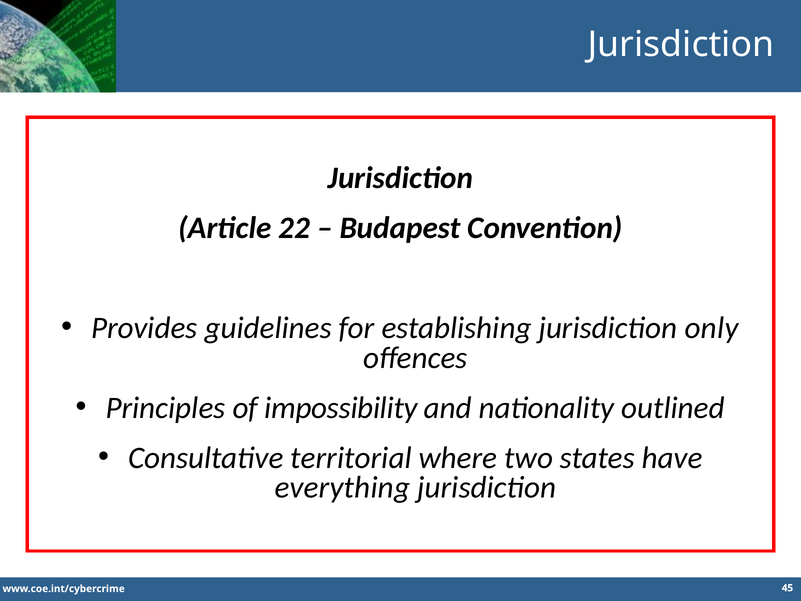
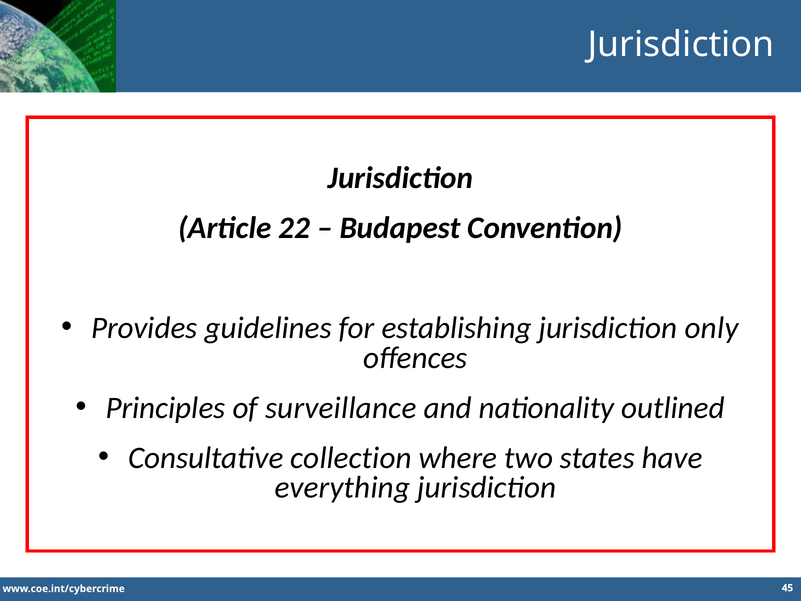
impossibility: impossibility -> surveillance (341, 408)
territorial: territorial -> collection (351, 458)
